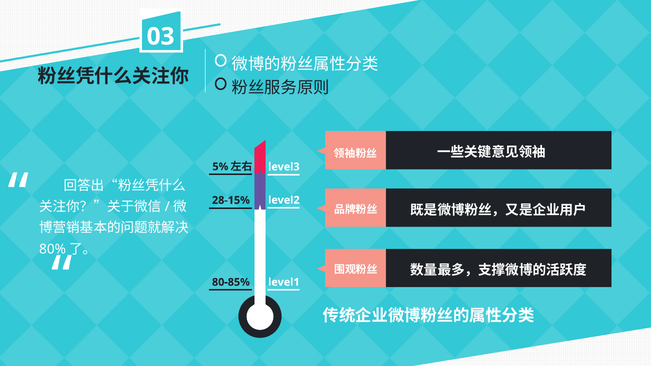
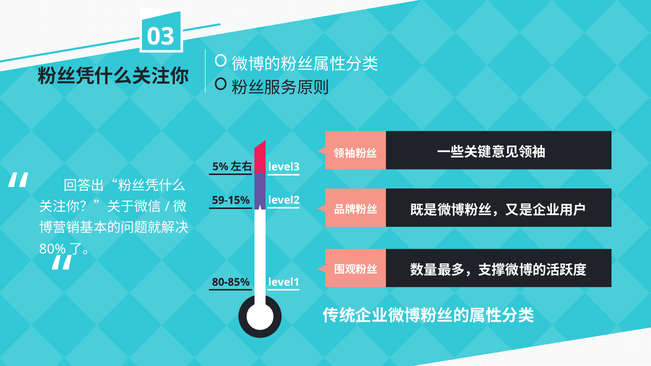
28-15%: 28-15% -> 59-15% (231, 200)
